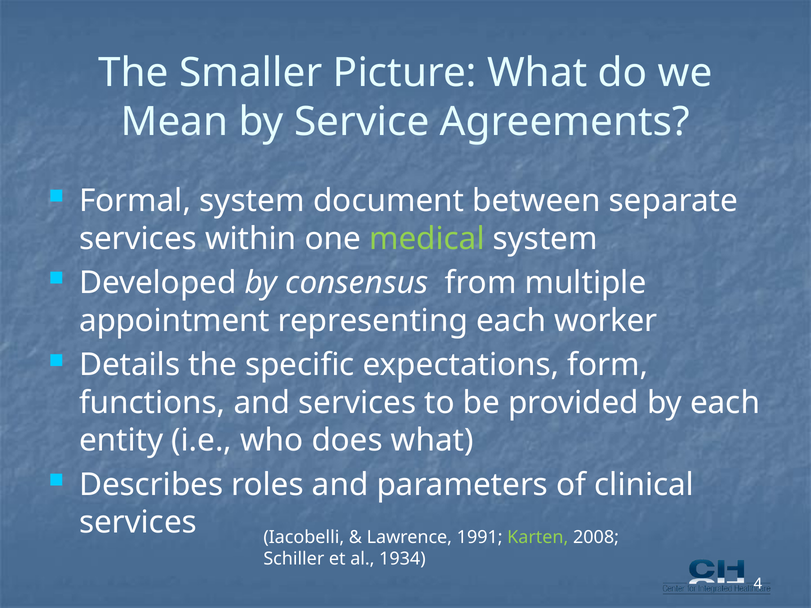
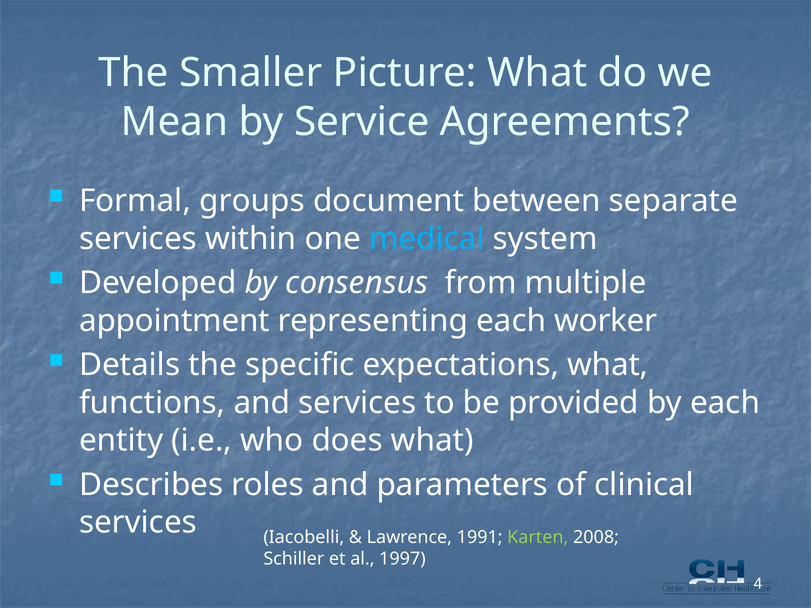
Formal system: system -> groups (252, 201)
medical colour: light green -> light blue (427, 239)
expectations form: form -> what (608, 365)
1934: 1934 -> 1997 (402, 559)
